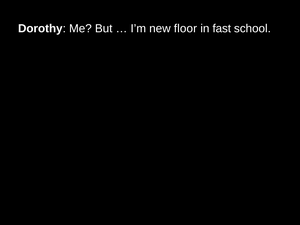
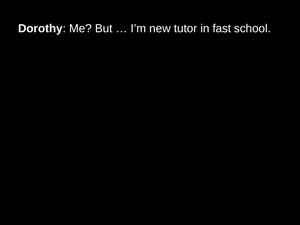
floor: floor -> tutor (186, 29)
